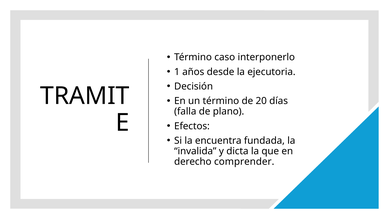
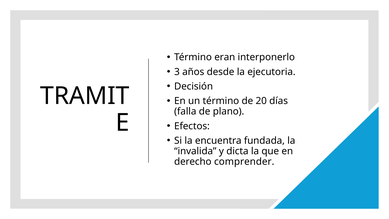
caso: caso -> eran (225, 57)
1: 1 -> 3 (177, 72)
